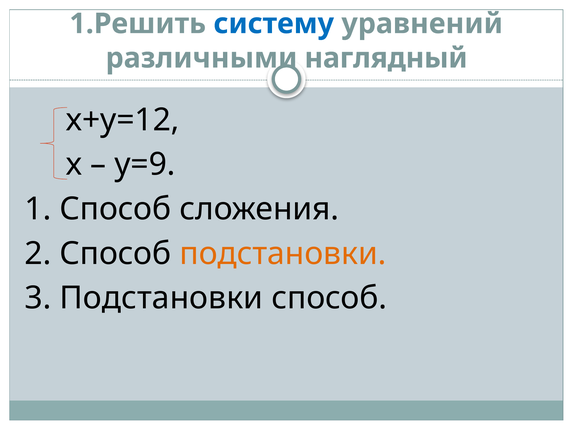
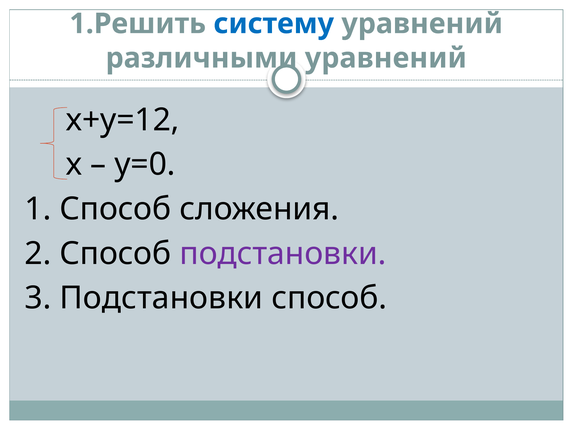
различными наглядный: наглядный -> уравнений (386, 58)
у=9: у=9 -> у=0 (145, 164)
подстановки colour: orange -> purple (283, 253)
